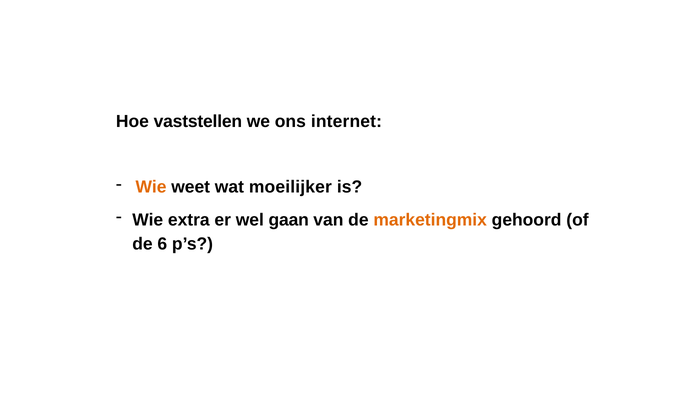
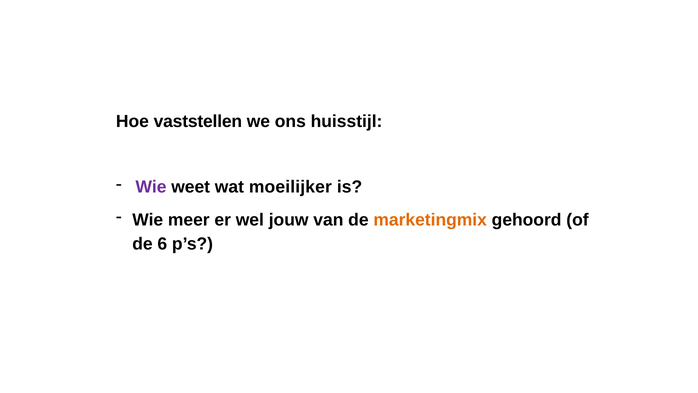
internet: internet -> huisstijl (347, 121)
Wie colour: orange -> purple (151, 187)
extra: extra -> meer (189, 220)
gaan: gaan -> jouw (289, 220)
